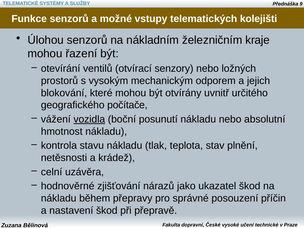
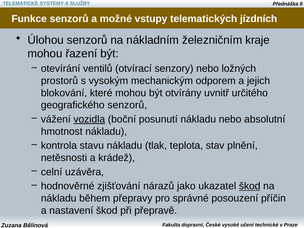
kolejišti: kolejišti -> jízdních (259, 19)
geografického počítače: počítače -> senzorů (127, 105)
škod underline: none -> present (250, 186)
